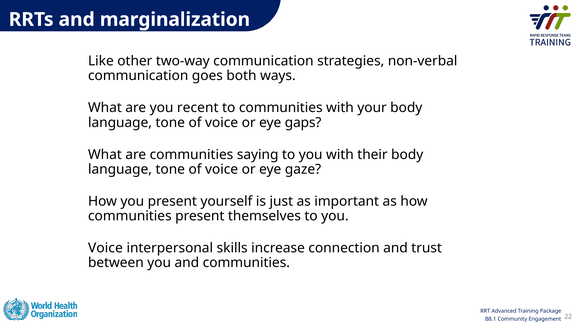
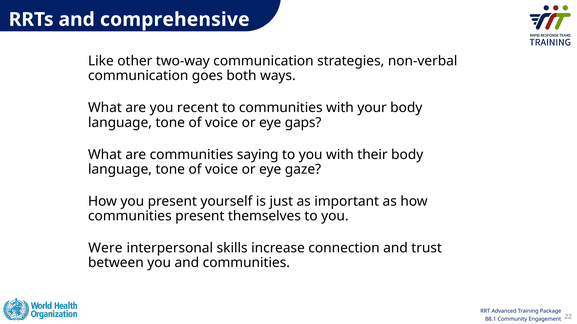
marginalization: marginalization -> comprehensive (175, 20)
Voice: Voice -> Were (105, 248)
